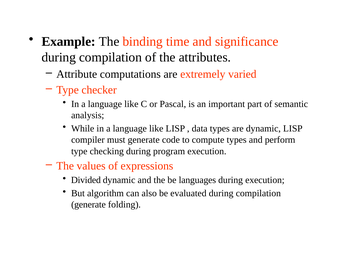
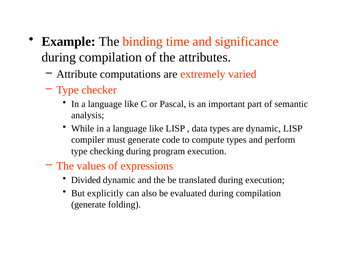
languages: languages -> translated (197, 180)
algorithm: algorithm -> explicitly (105, 193)
